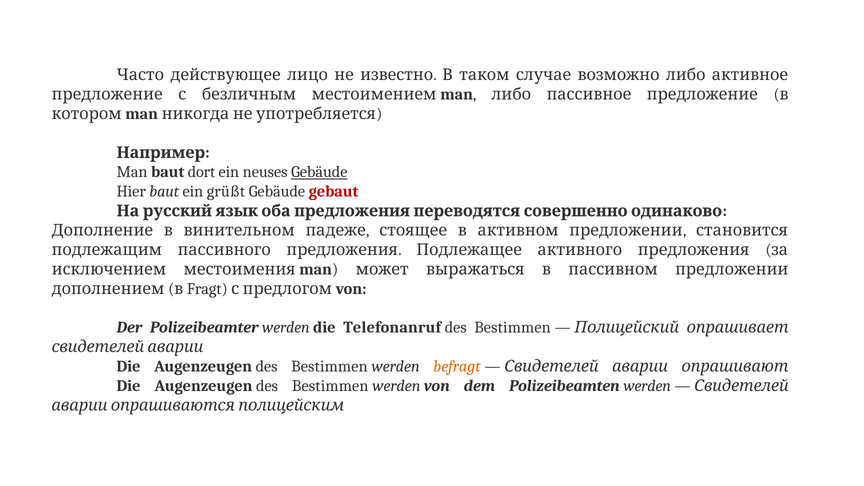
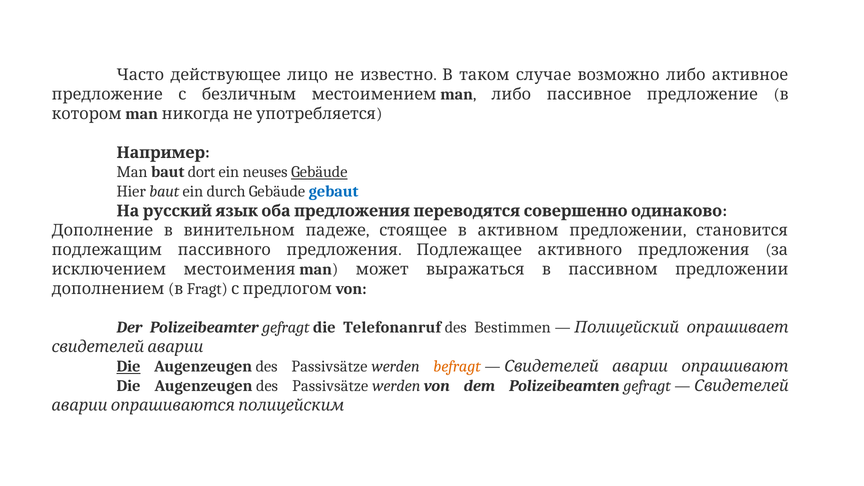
grüßt: grüßt -> durch (226, 191)
gebaut colour: red -> blue (334, 191)
Polizeibeamter werden: werden -> gefragt (286, 328)
Die underline: none -> present (129, 366)
Bestimmen: Bestimmen -> Passivsätze (329, 366)
Bestimmen: Bestimmen -> Passivsätze (330, 386)
Polizeibeamten werden: werden -> gefragt (647, 386)
